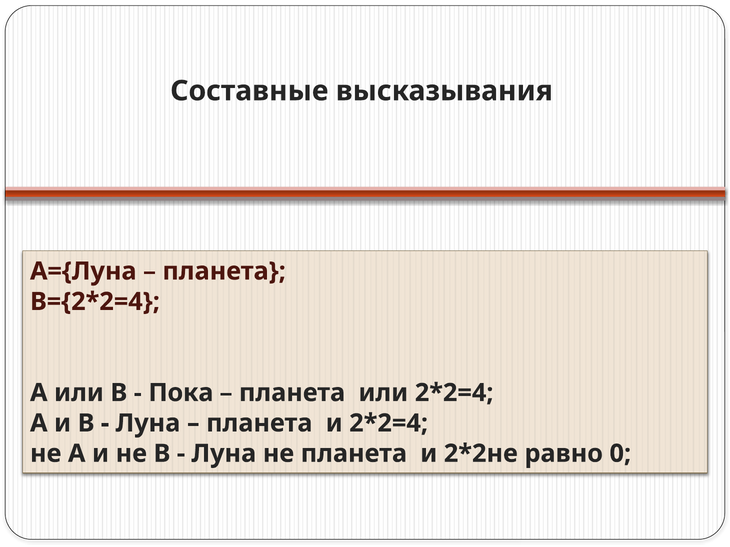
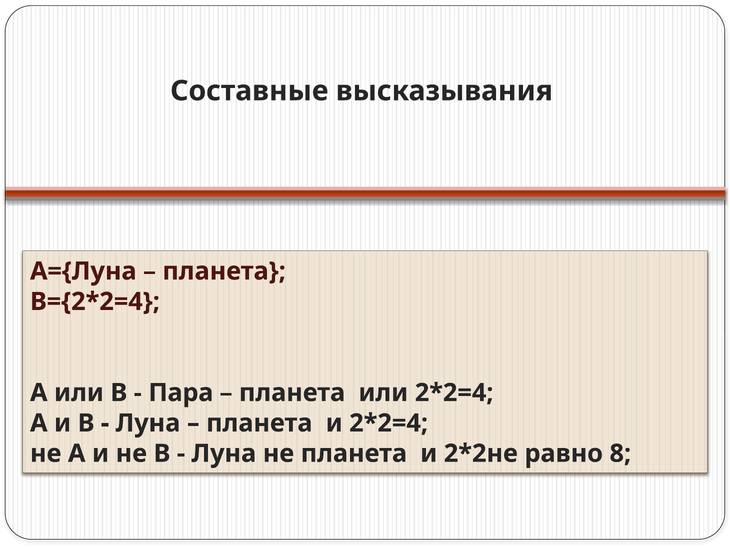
Пока: Пока -> Пара (181, 393)
0: 0 -> 8 (620, 454)
